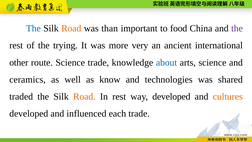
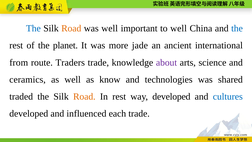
was than: than -> well (110, 28)
to food: food -> well (179, 28)
the colour: purple -> blue (237, 28)
trying: trying -> planet (65, 45)
very: very -> jade (140, 45)
other: other -> from (19, 62)
route Science: Science -> Traders (70, 62)
about colour: blue -> purple (166, 62)
cultures colour: orange -> blue (228, 96)
